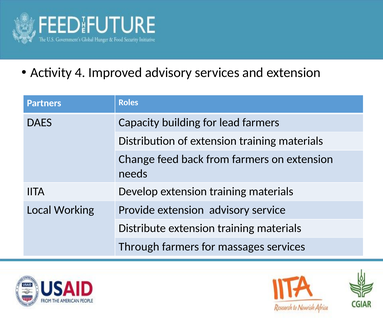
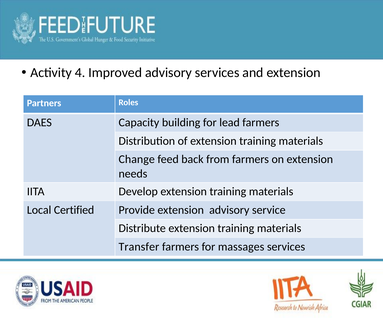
Working: Working -> Certified (74, 210)
Through: Through -> Transfer (139, 247)
